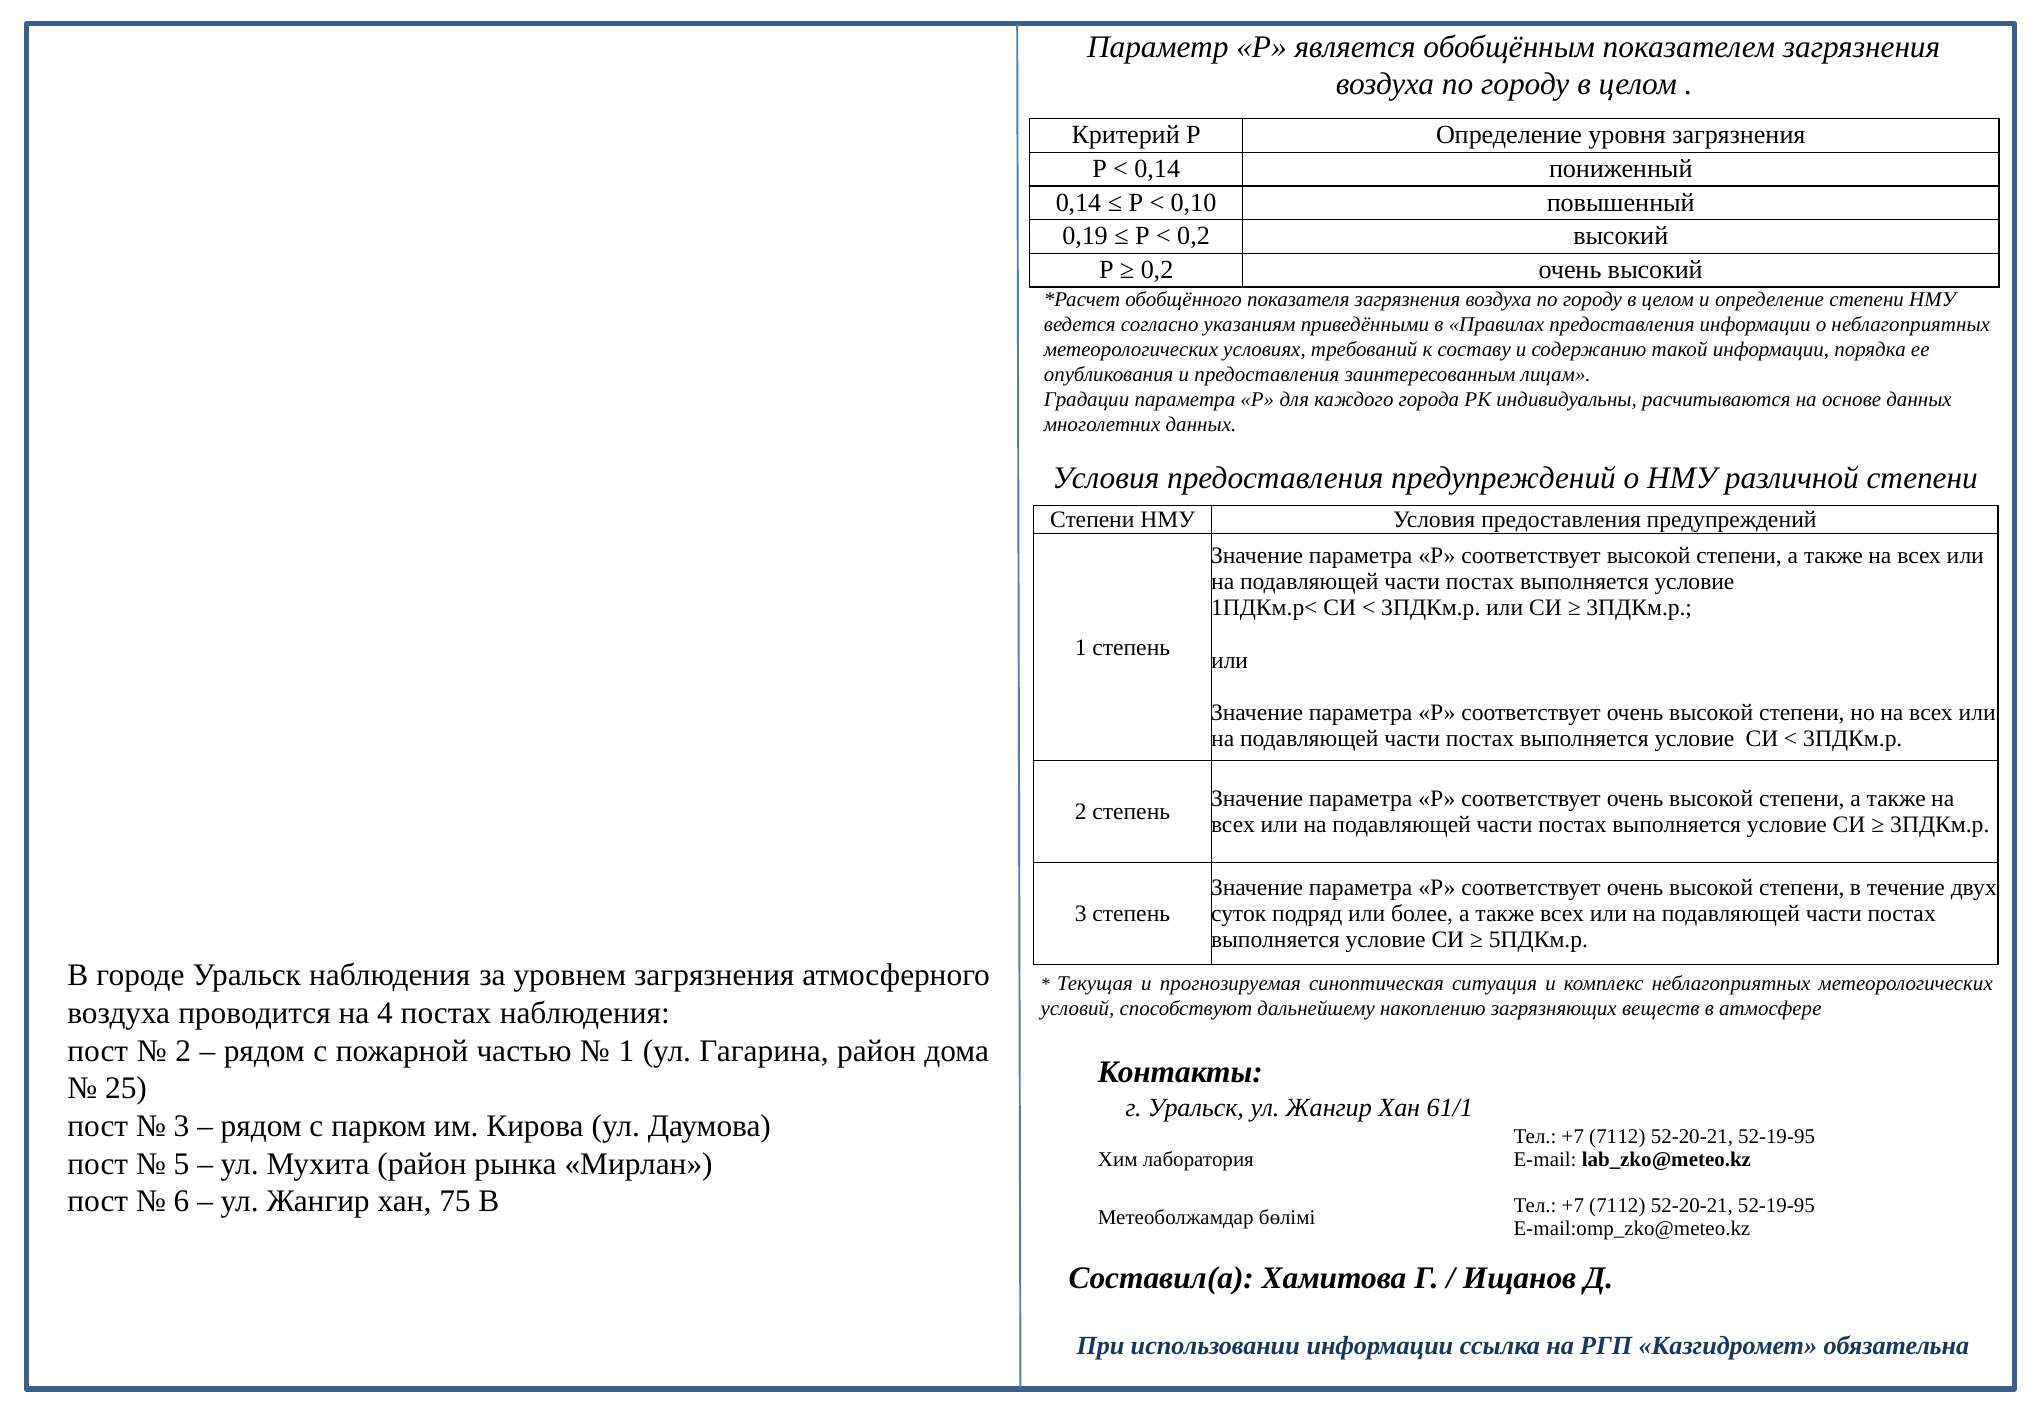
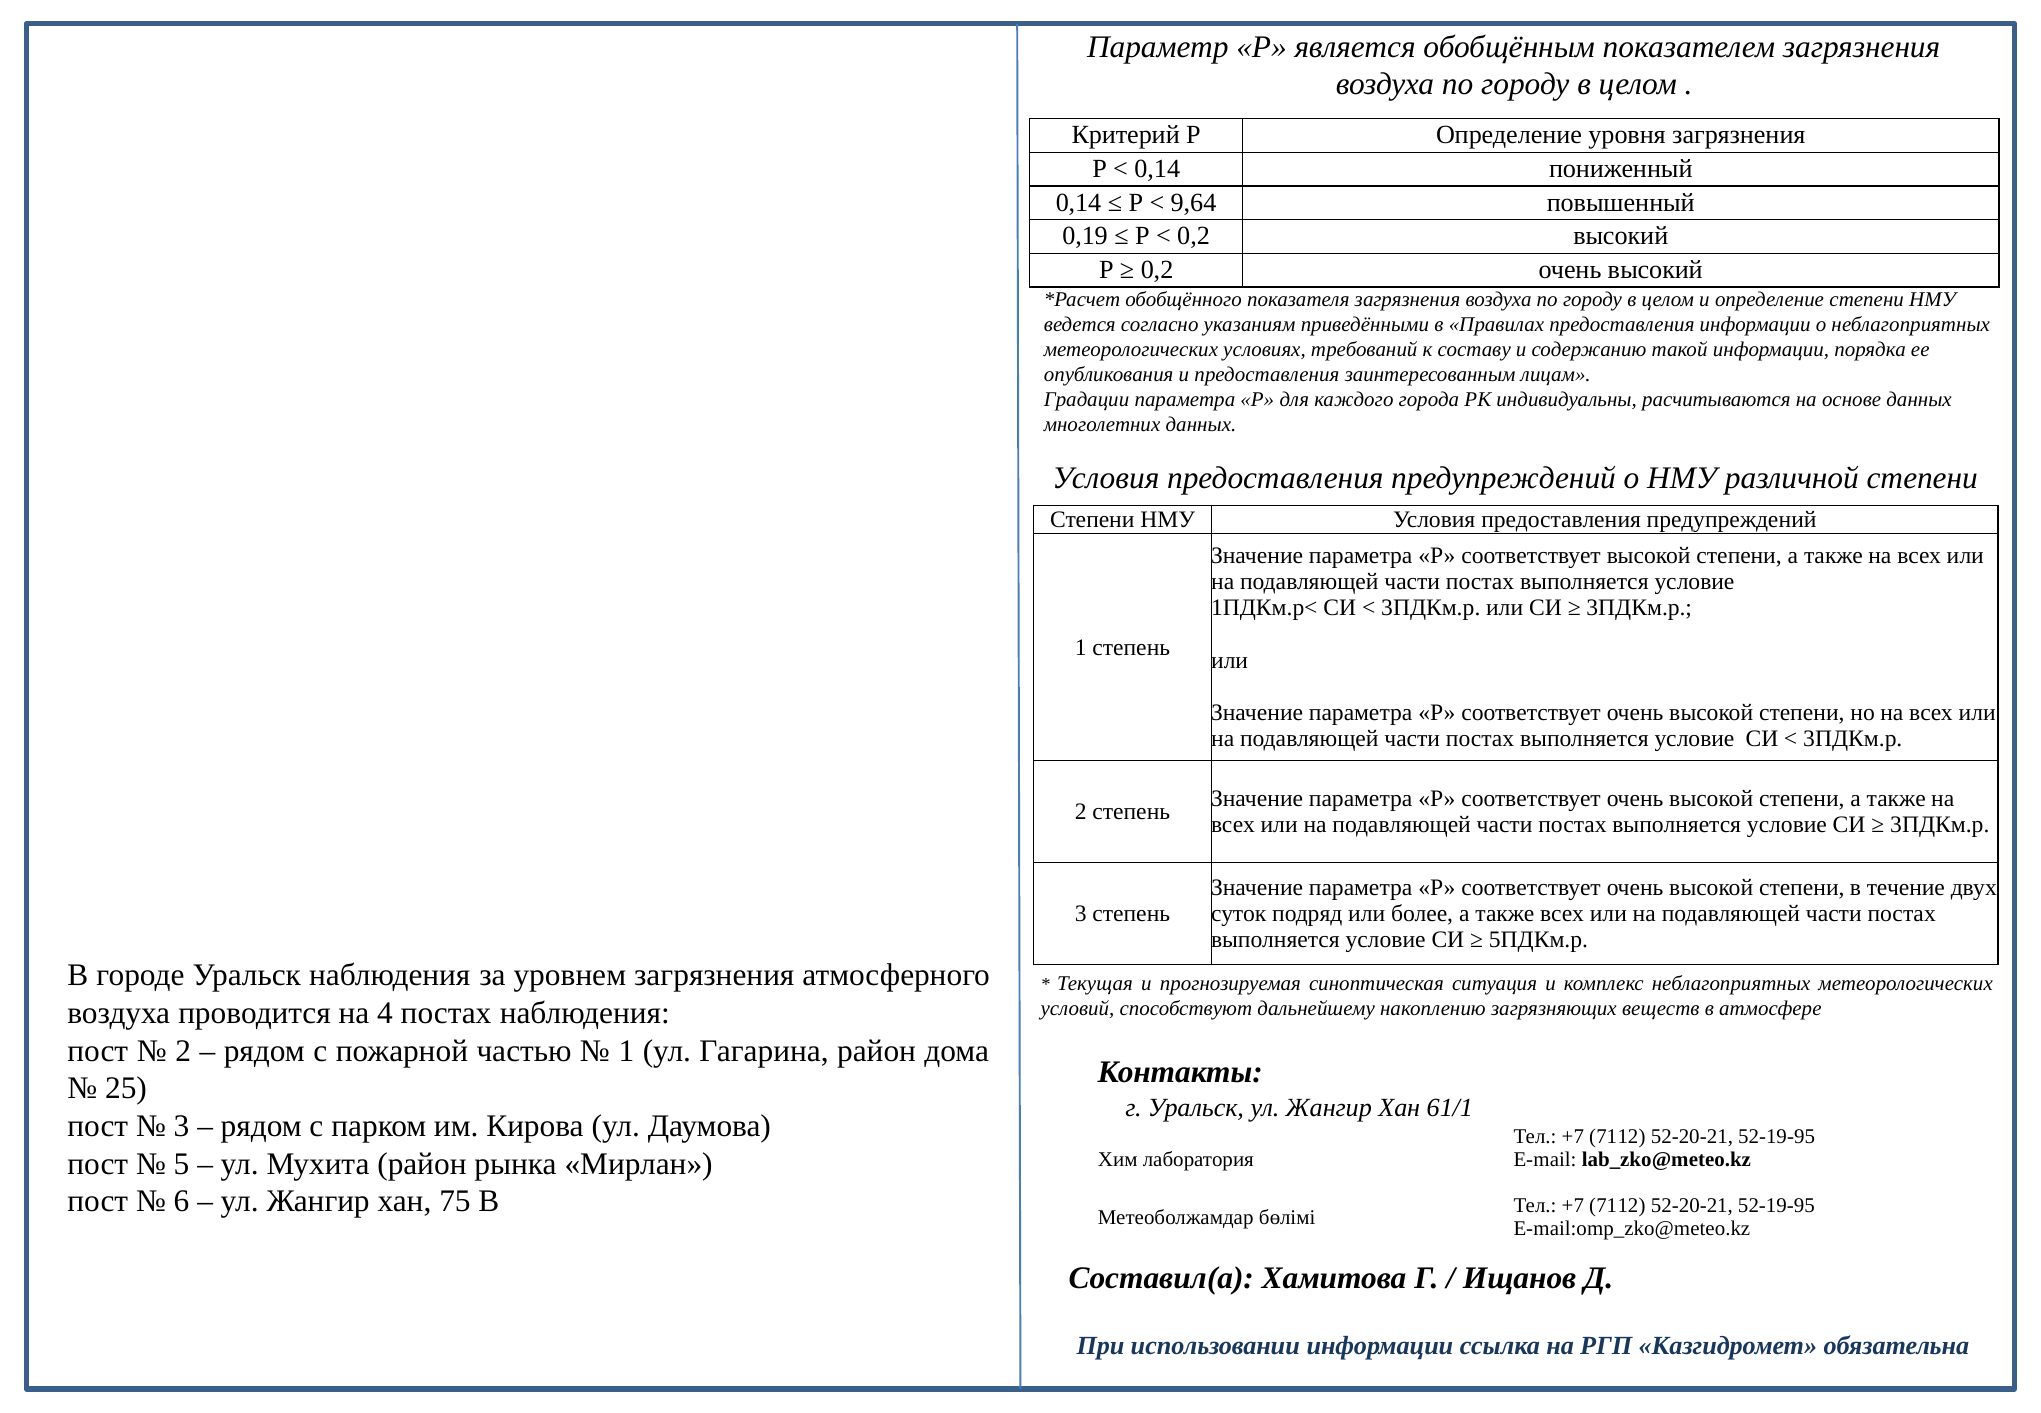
0,10: 0,10 -> 9,64 (1193, 203)
